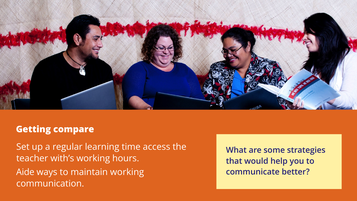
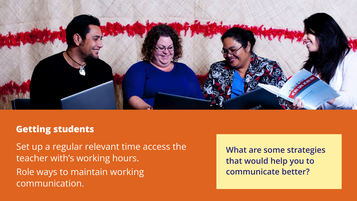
compare: compare -> students (74, 129)
learning: learning -> relevant (102, 147)
Aide: Aide -> Role (25, 172)
